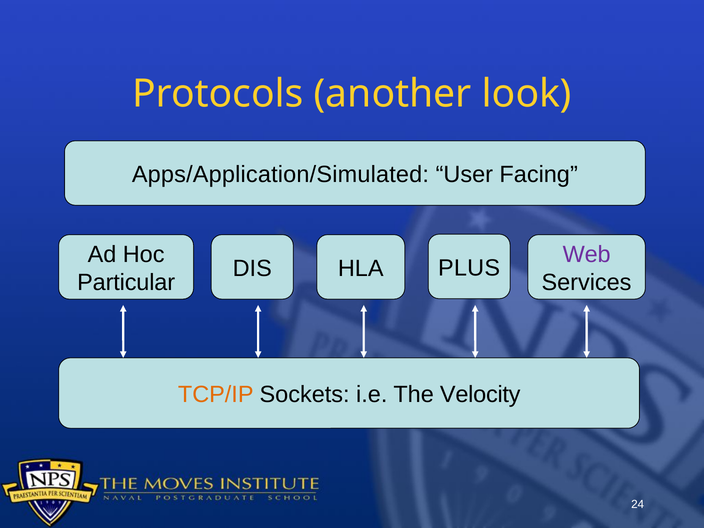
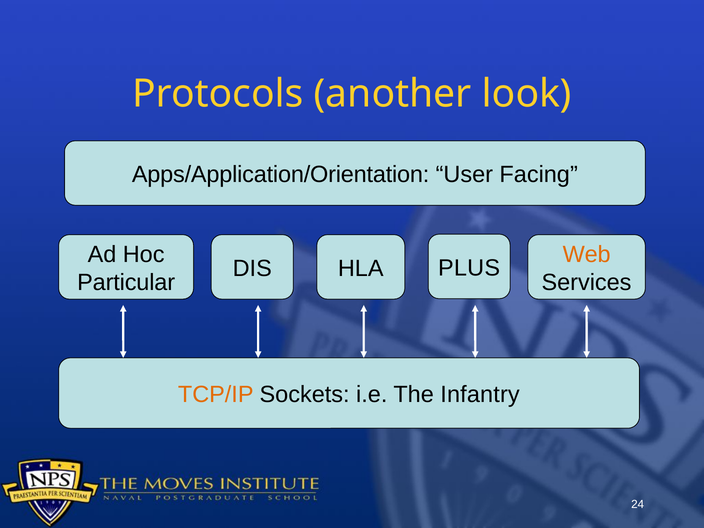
Apps/Application/Simulated: Apps/Application/Simulated -> Apps/Application/Orientation (281, 175)
Web colour: purple -> orange (587, 254)
Velocity: Velocity -> Infantry (480, 395)
